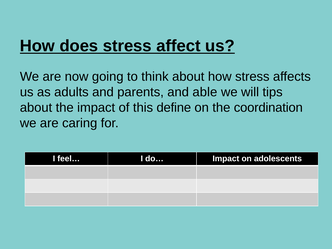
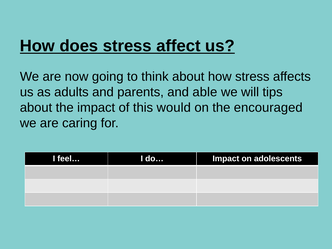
define: define -> would (174, 108)
coordination: coordination -> encouraged (268, 108)
